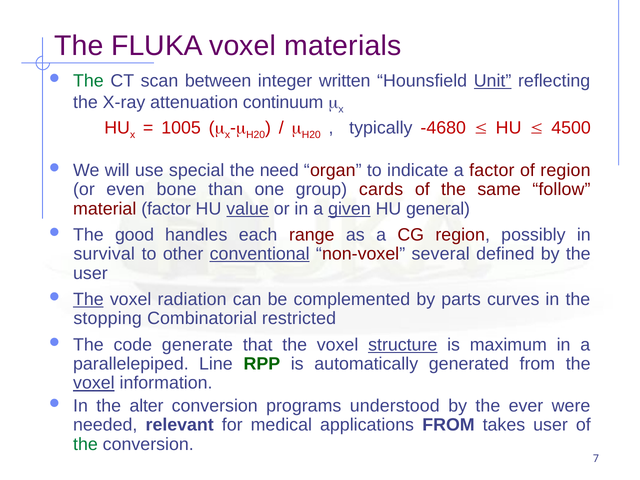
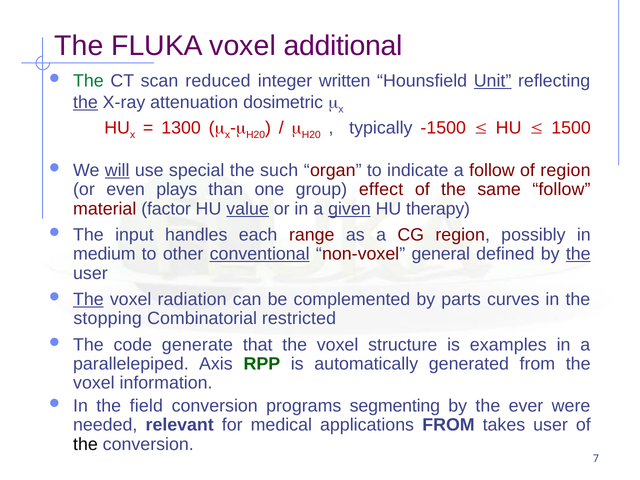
materials: materials -> additional (343, 46)
between: between -> reduced (218, 81)
the underline: none -> present (85, 102)
continuum: continuum -> dosimetric (283, 102)
1005: 1005 -> 1300 (181, 128)
-4680: -4680 -> -1500 (443, 128)
4500: 4500 -> 1500 (571, 128)
will underline: none -> present (117, 170)
need: need -> such (279, 170)
a factor: factor -> follow (492, 170)
bone: bone -> plays (177, 189)
cards: cards -> effect (381, 189)
general: general -> therapy (438, 209)
good: good -> input (134, 235)
survival: survival -> medium (104, 254)
several: several -> general (441, 254)
the underline: none -> present (578, 254)
structure underline: present -> none (403, 345)
maximum: maximum -> examples (508, 345)
Line: Line -> Axis (216, 364)
voxel underline: present -> none (94, 383)
alter: alter -> field (146, 406)
understood: understood -> segmenting (395, 406)
the colour: green -> black (85, 444)
